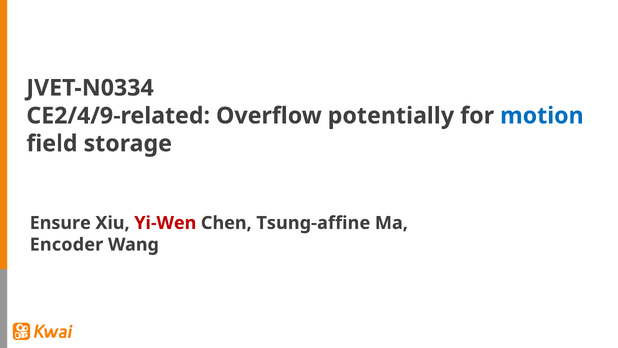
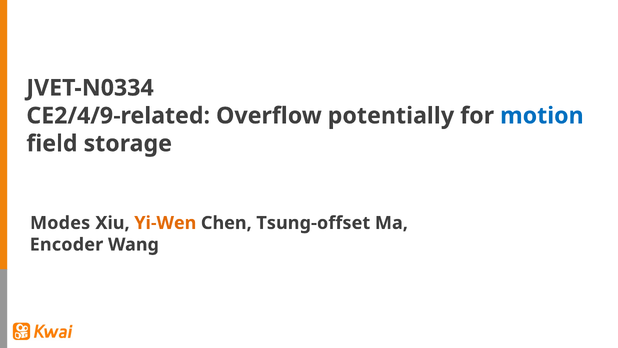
Ensure: Ensure -> Modes (60, 223)
Yi-Wen colour: red -> orange (165, 223)
Tsung-affine: Tsung-affine -> Tsung-offset (313, 223)
